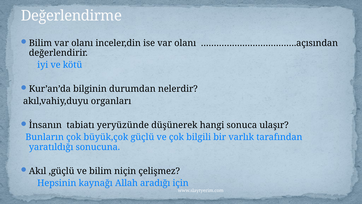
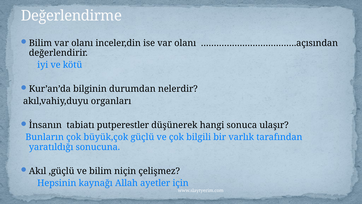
yeryüzünde: yeryüzünde -> putperestler (123, 125)
aradığı: aradığı -> ayetler (155, 183)
